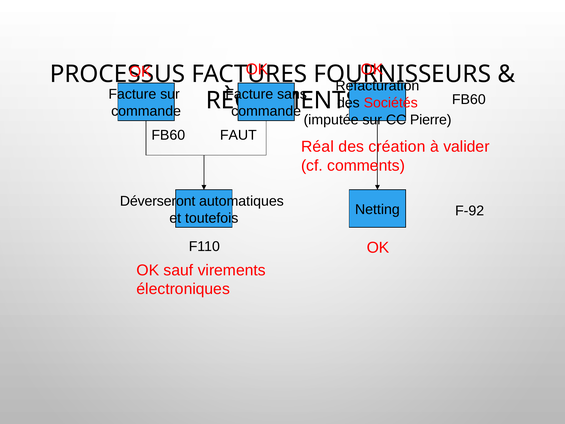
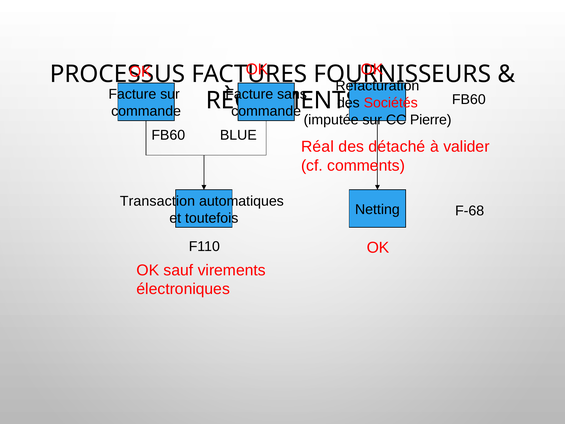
FAUT: FAUT -> BLUE (238, 135)
création: création -> détaché (397, 147)
Déverseront: Déverseront -> Transaction (157, 201)
F-92: F-92 -> F-68 (470, 211)
